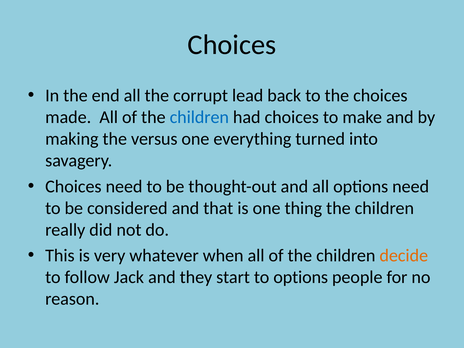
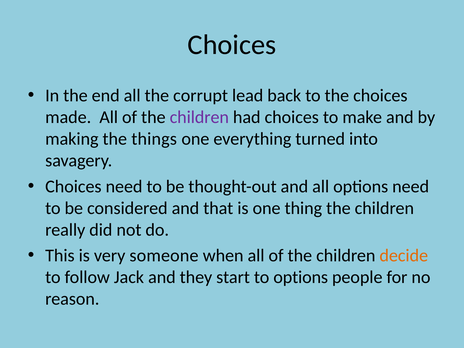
children colour: blue -> purple (199, 117)
versus: versus -> things (154, 139)
whatever: whatever -> someone (164, 256)
